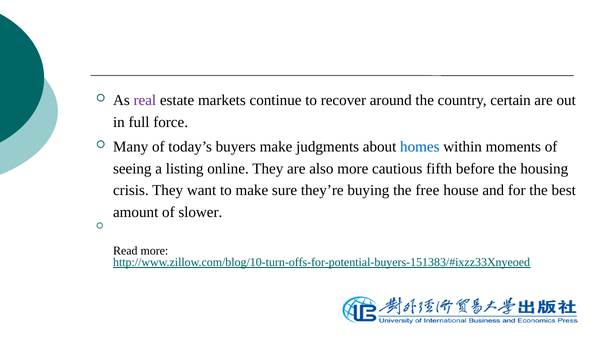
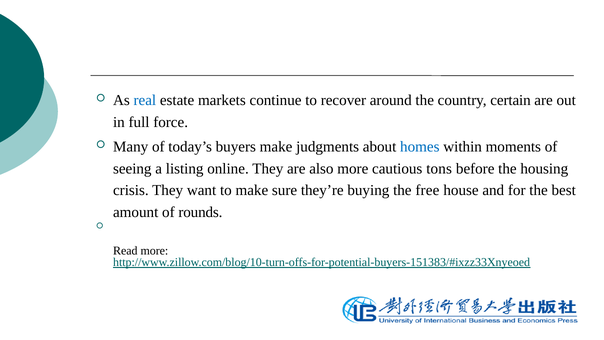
real colour: purple -> blue (145, 100)
fifth: fifth -> tons (439, 169)
slower: slower -> rounds (200, 212)
